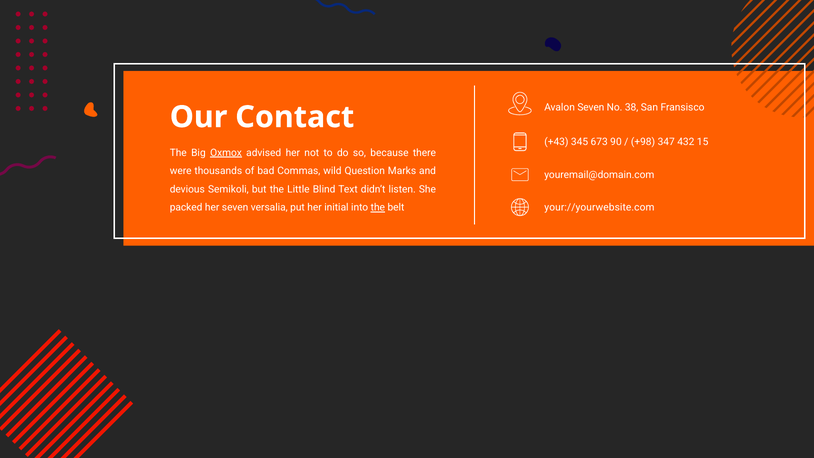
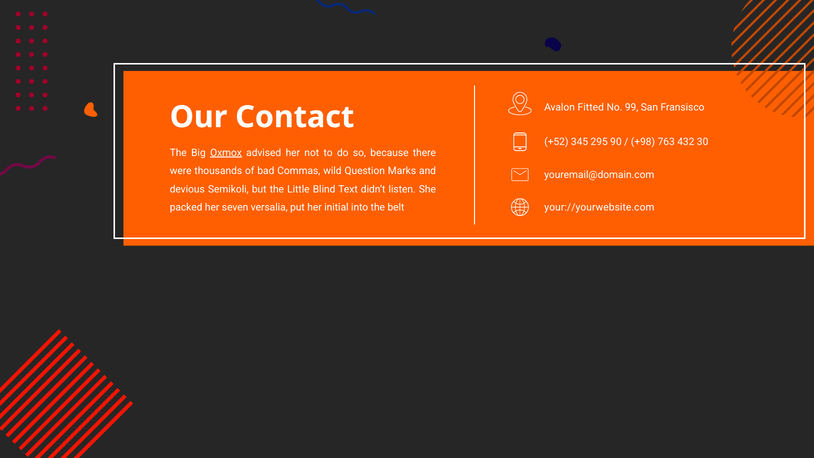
Avalon Seven: Seven -> Fitted (591, 107)
38: 38 -> 99 (632, 107)
+43: +43 -> +52 (556, 142)
673: 673 -> 295 (599, 142)
347: 347 -> 763 (666, 142)
15: 15 -> 30 (703, 142)
the underline: present -> none (378, 208)
